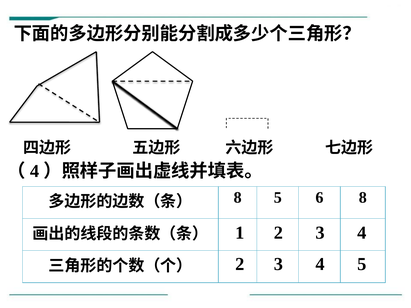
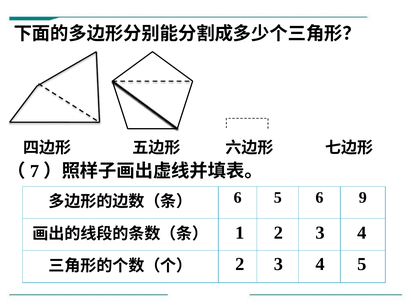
4: 4 -> 7 (34, 171)
8: 8 -> 6 (238, 198)
6 8: 8 -> 9 (363, 198)
